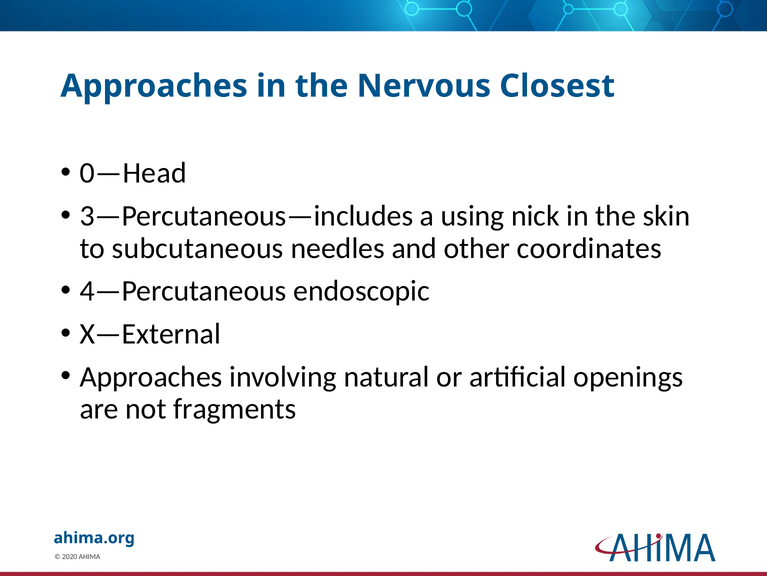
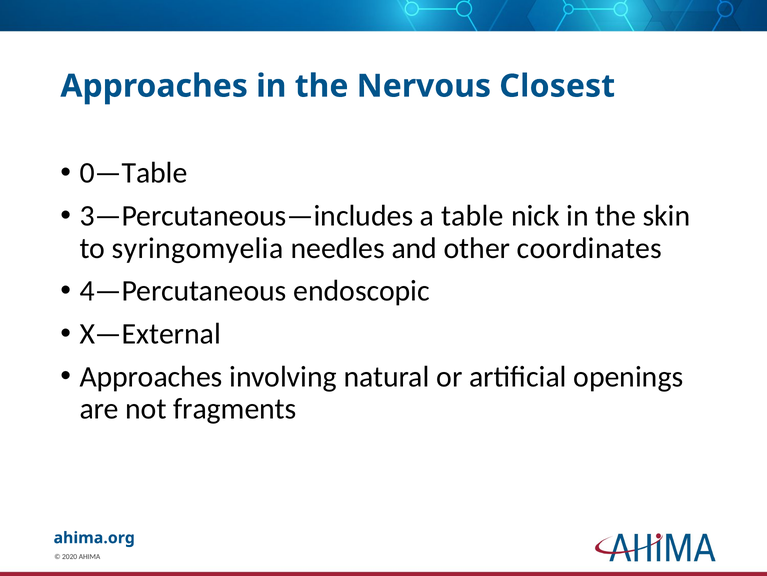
0—Head: 0—Head -> 0—Table (134, 173)
using: using -> table (472, 216)
subcutaneous: subcutaneous -> syringomyelia (198, 248)
